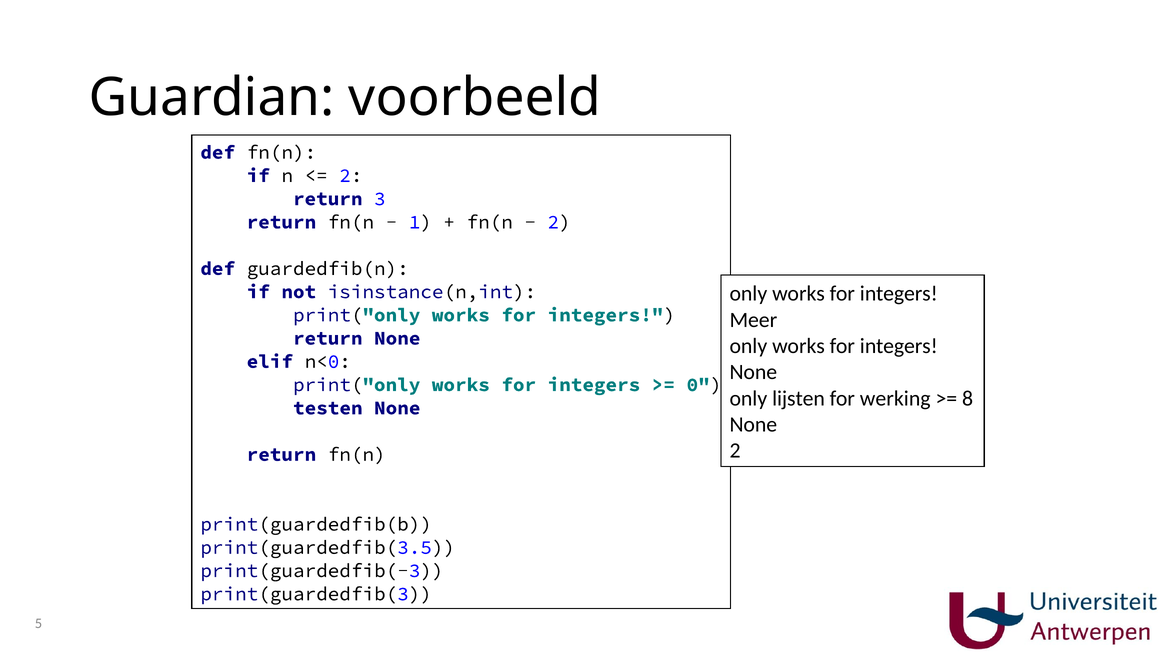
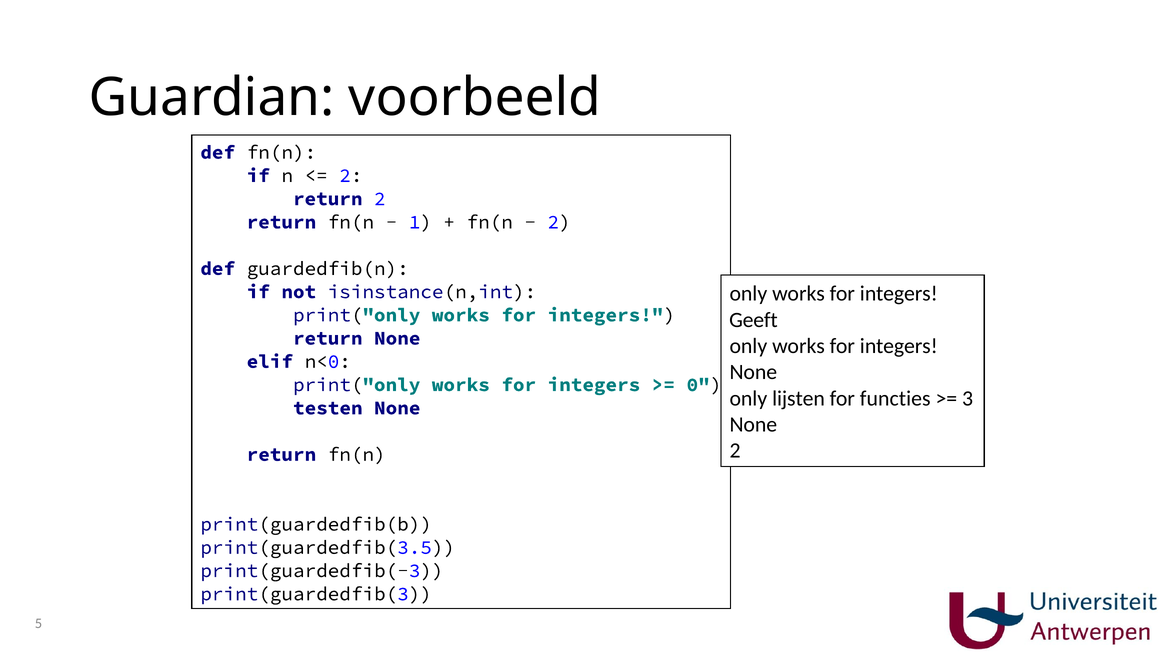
return 3: 3 -> 2 (380, 199)
Meer: Meer -> Geeft (753, 320)
werking: werking -> functies (895, 398)
8: 8 -> 3 (968, 398)
